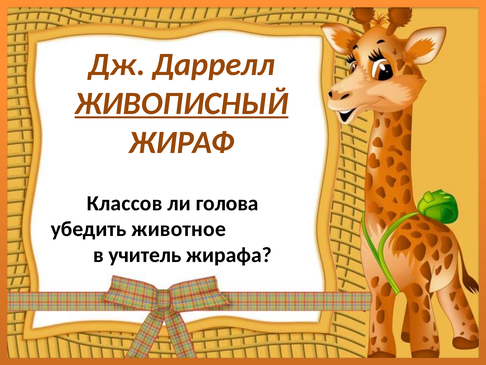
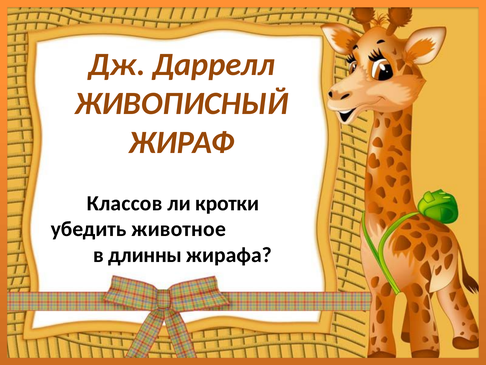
ЖИВОПИСНЫЙ underline: present -> none (182, 103)
голова: голова -> кротки (227, 203)
учитель: учитель -> длинны (145, 255)
